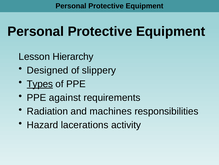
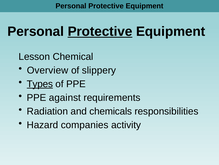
Protective underline: none -> present (100, 31)
Hierarchy: Hierarchy -> Chemical (73, 56)
Designed: Designed -> Overview (48, 70)
machines: machines -> chemicals (111, 111)
lacerations: lacerations -> companies (85, 125)
